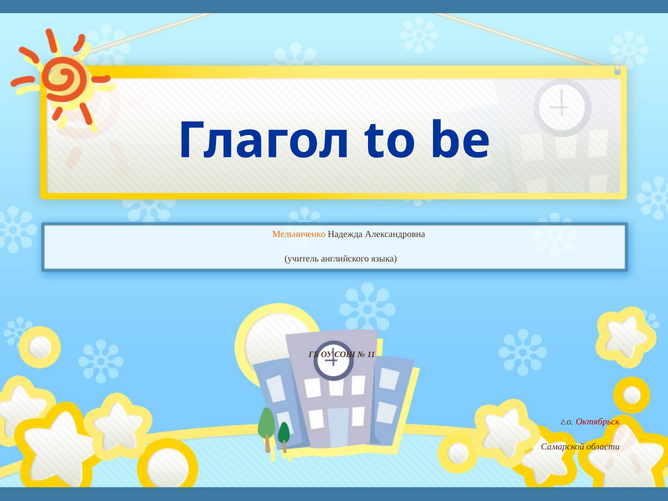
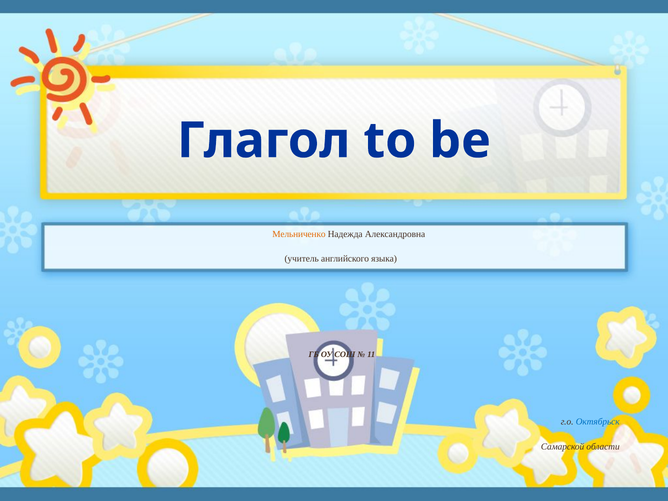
Октябрьск colour: red -> blue (598, 422)
